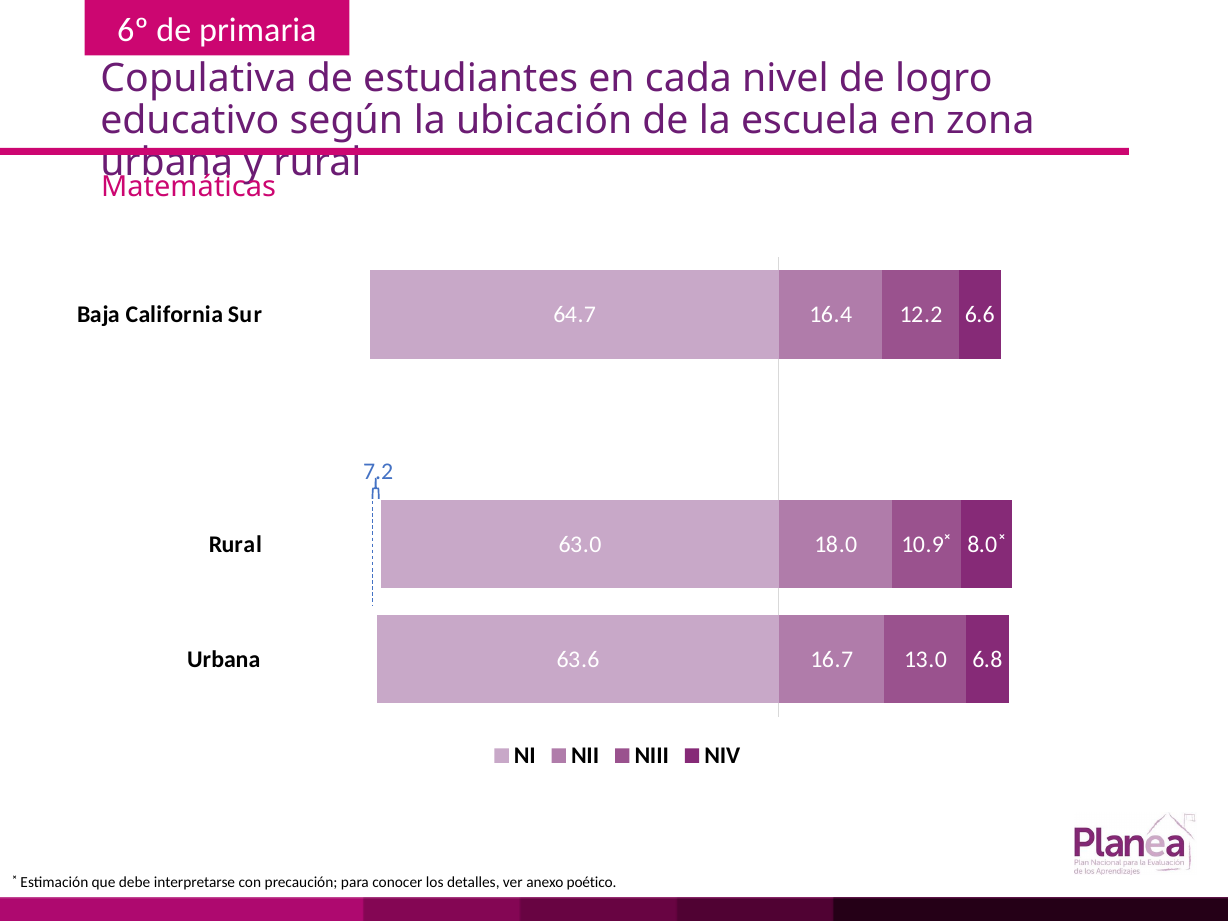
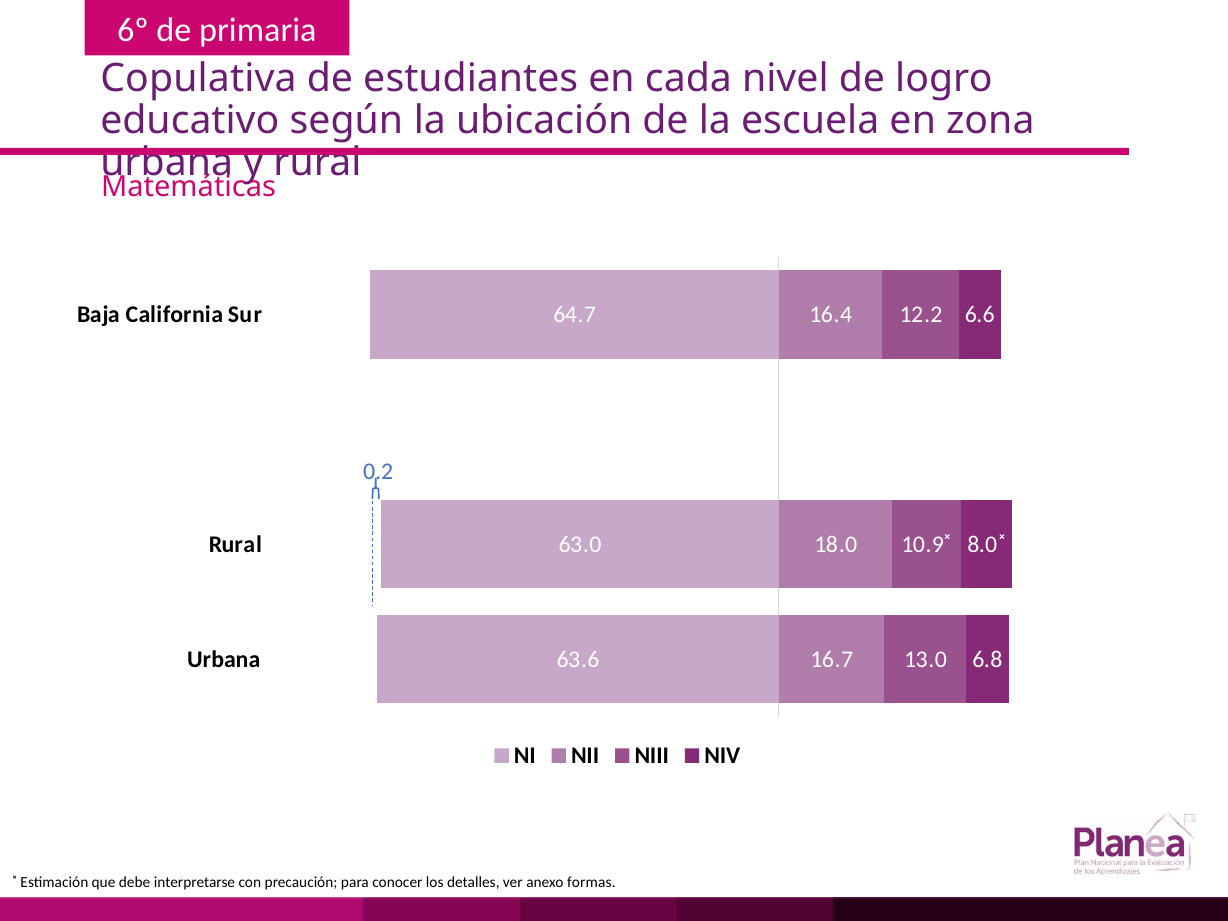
7.2: 7.2 -> 0.2 (378, 472)
poético: poético -> formas (591, 883)
